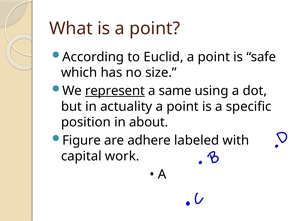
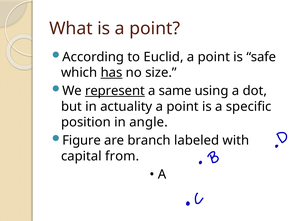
has underline: none -> present (111, 73)
about: about -> angle (149, 122)
adhere: adhere -> branch (149, 141)
work: work -> from (122, 156)
